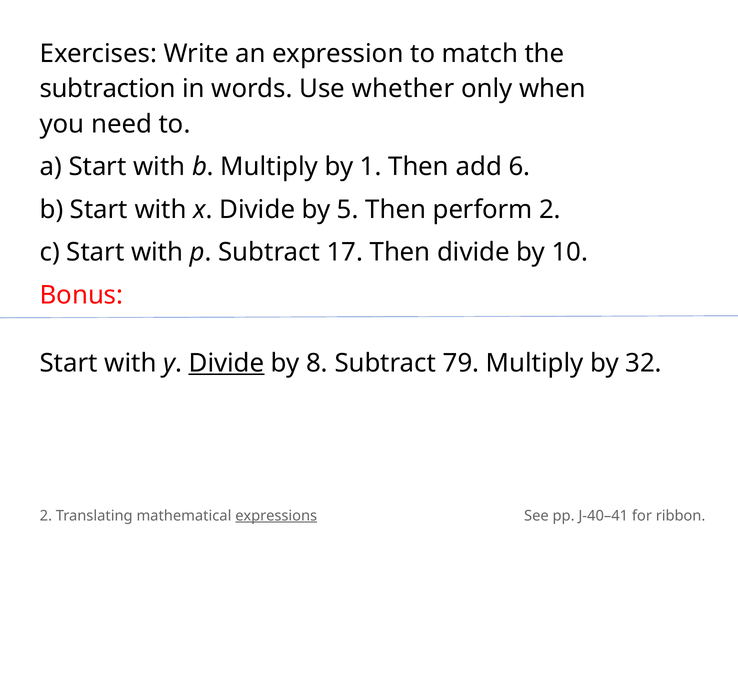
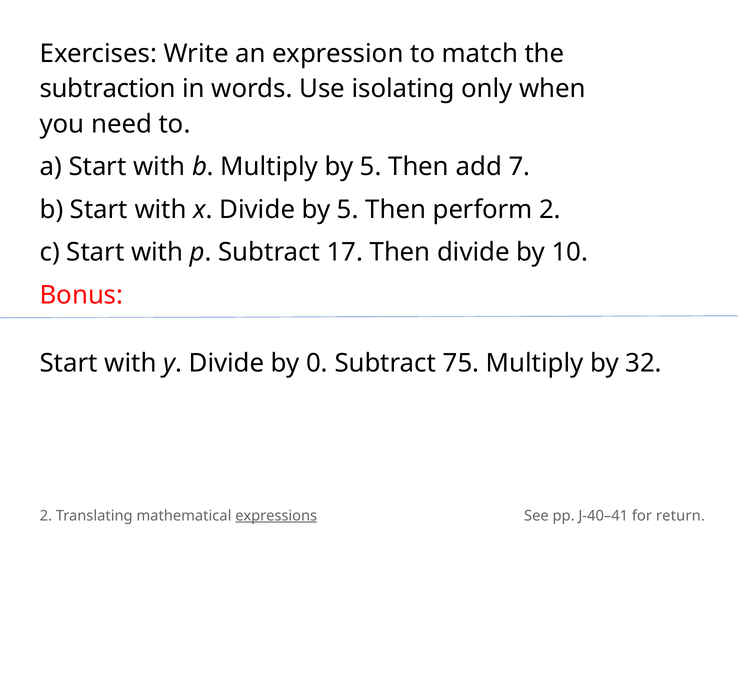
whether: whether -> isolating (403, 89)
Multiply by 1: 1 -> 5 (371, 167)
6: 6 -> 7 (519, 167)
Divide underline: present -> none (227, 363)
8: 8 -> 0 (317, 363)
79: 79 -> 75 (461, 363)
ribbon: ribbon -> return (680, 516)
